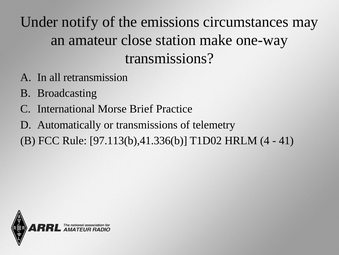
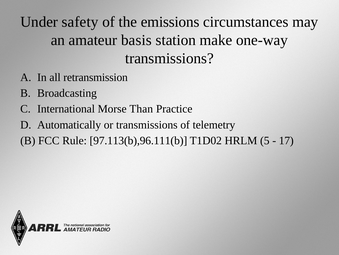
notify: notify -> safety (80, 22)
close: close -> basis (136, 40)
Brief: Brief -> Than (141, 109)
97.113(b),41.336(b: 97.113(b),41.336(b -> 97.113(b),96.111(b (138, 140)
4: 4 -> 5 (265, 140)
41: 41 -> 17 (286, 140)
